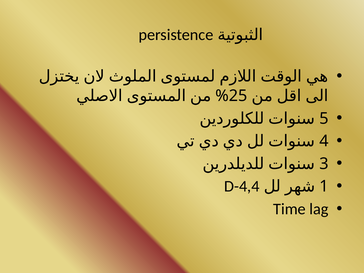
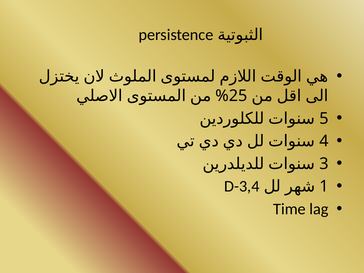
D-4,4: D-4,4 -> D-3,4 (242, 186)
